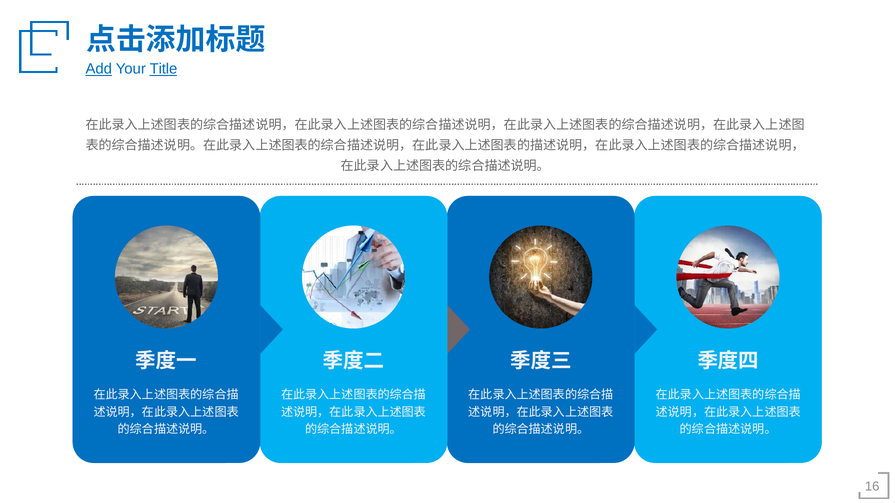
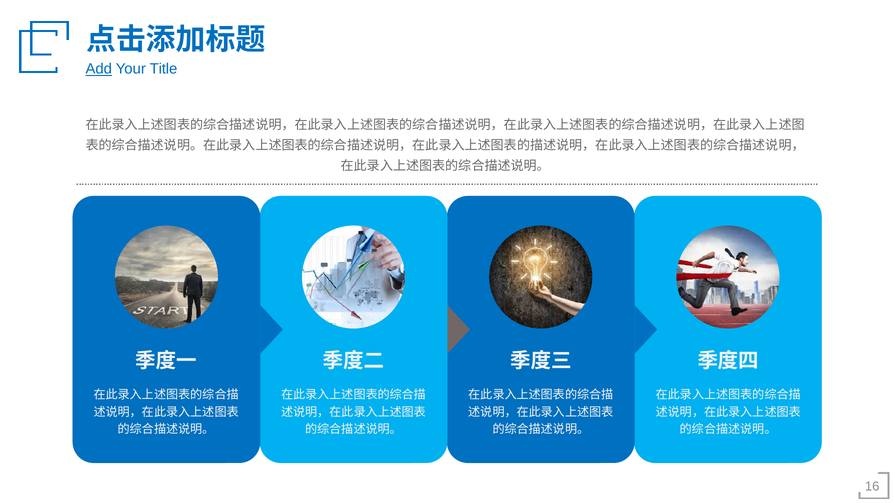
Title underline: present -> none (164, 69)
